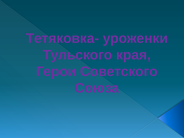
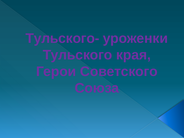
Тетяковка-: Тетяковка- -> Тульского- (62, 38)
